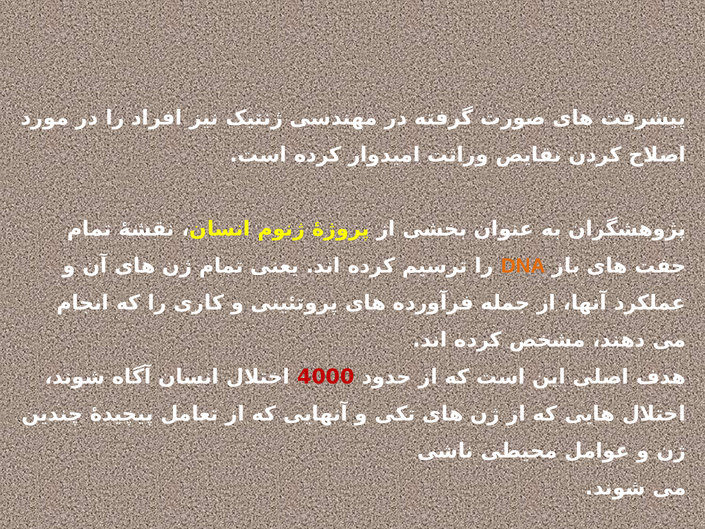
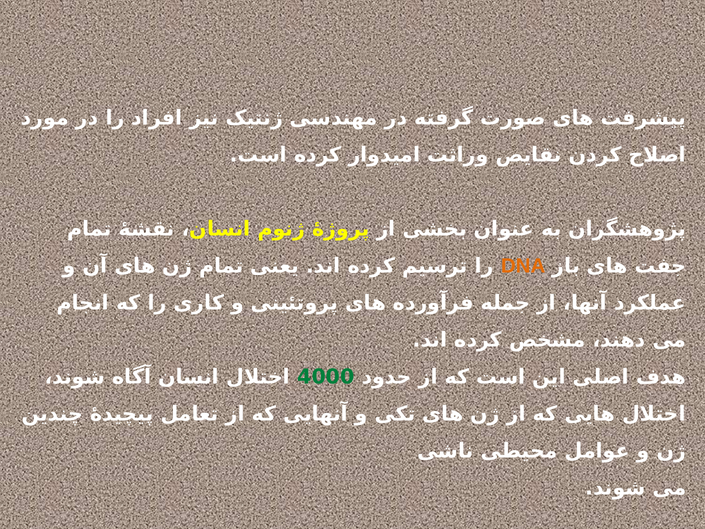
4000 colour: red -> green (326, 377)
